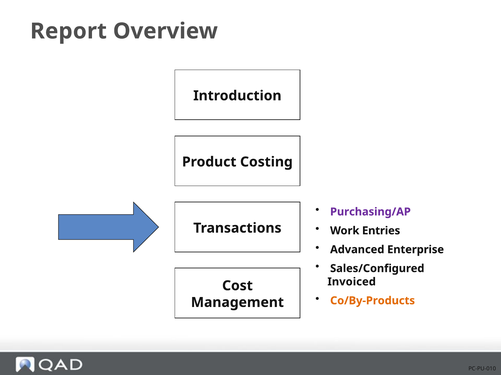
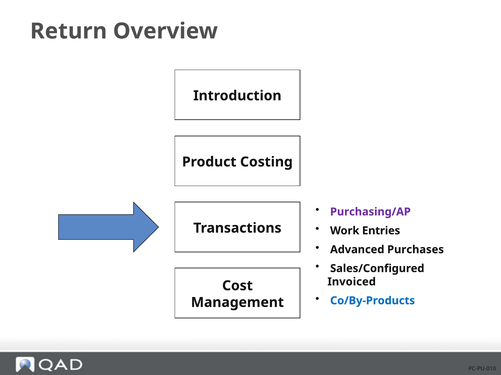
Report: Report -> Return (69, 31)
Enterprise: Enterprise -> Purchases (416, 250)
Co/By-Products colour: orange -> blue (373, 301)
